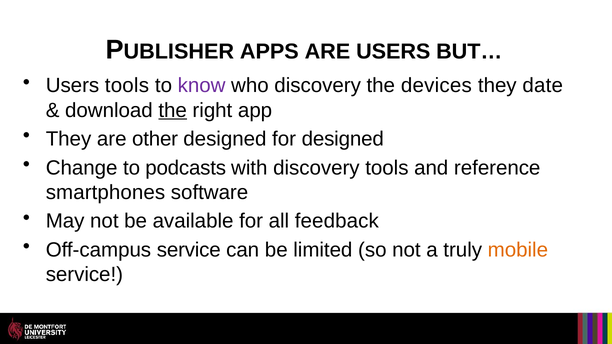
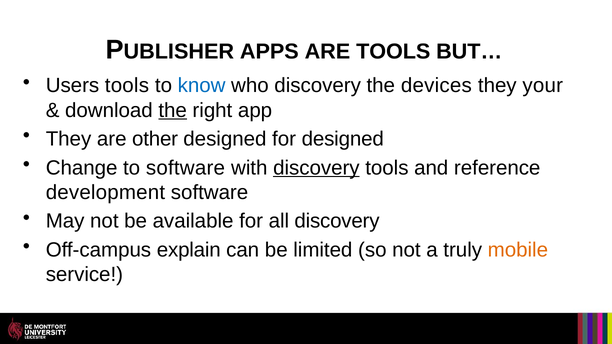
ARE USERS: USERS -> TOOLS (393, 52)
know colour: purple -> blue (202, 86)
date: date -> your (543, 86)
to podcasts: podcasts -> software (185, 168)
discovery underline: none -> present (316, 168)
smartphones: smartphones -> development (105, 192)
all feedback: feedback -> discovery (337, 221)
Off-campus service: service -> explain (189, 250)
